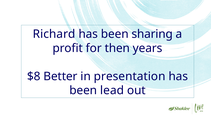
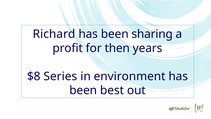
Better: Better -> Series (60, 76)
presentation: presentation -> environment (130, 76)
lead: lead -> best (112, 90)
